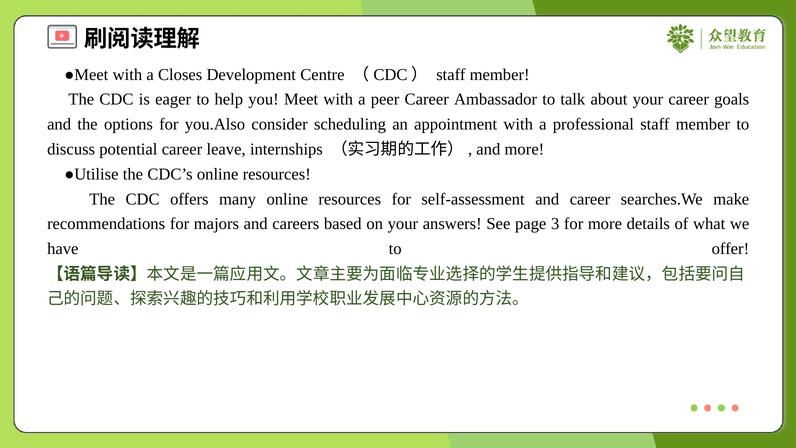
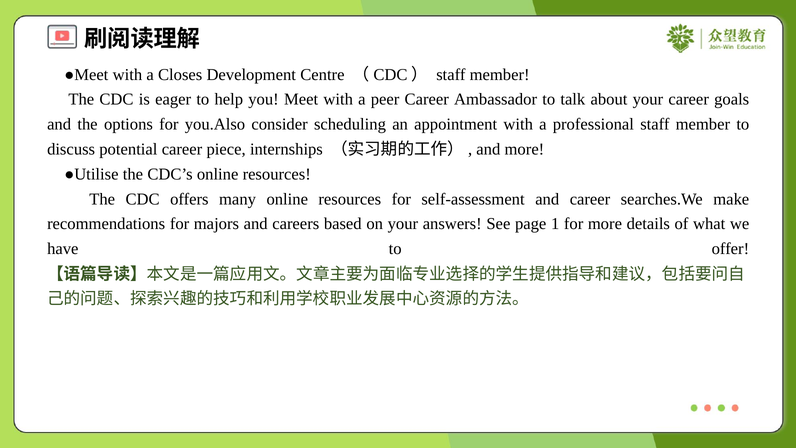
leave: leave -> piece (226, 149)
3: 3 -> 1 (555, 224)
